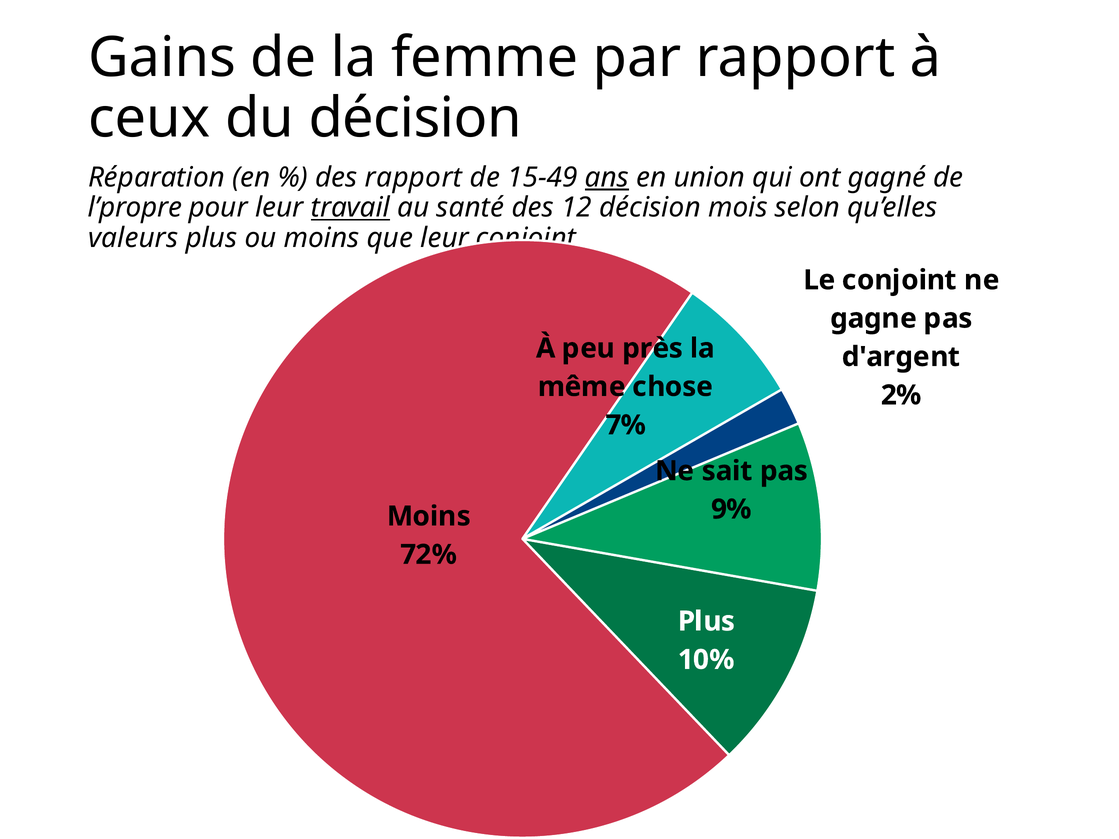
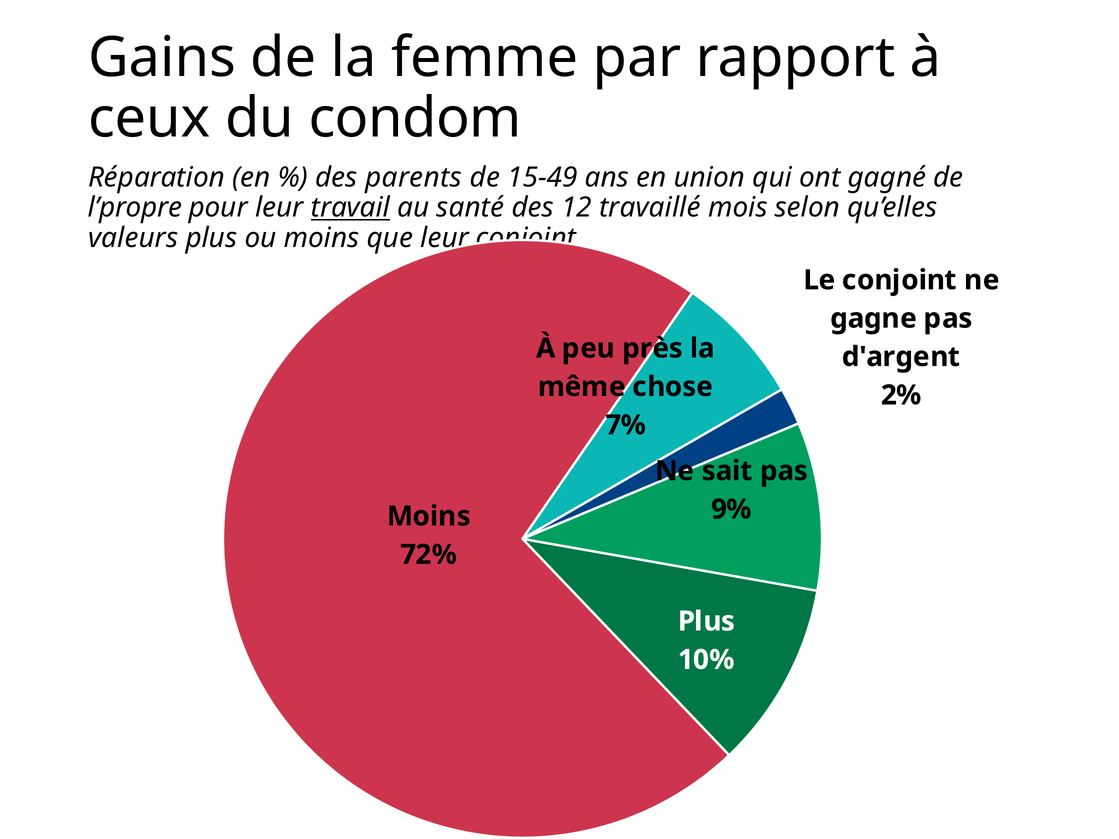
du décision: décision -> condom (415, 118)
des rapport: rapport -> parents (414, 178)
ans underline: present -> none (607, 178)
12 décision: décision -> travaillé (650, 208)
